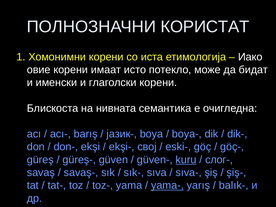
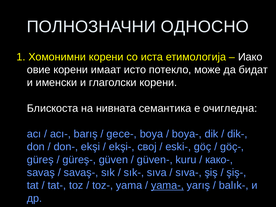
КОРИСТАТ: КОРИСТАТ -> ОДНОСНО (205, 27)
јазик-: јазик- -> gece- (122, 134)
kuru underline: present -> none (186, 160)
слог-: слог- -> како- (219, 160)
